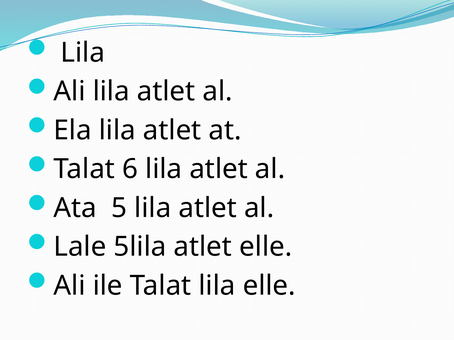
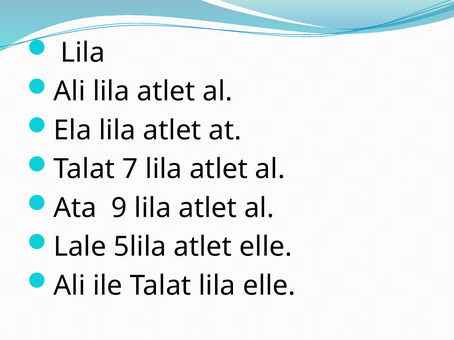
6: 6 -> 7 (130, 169)
5: 5 -> 9 (119, 208)
